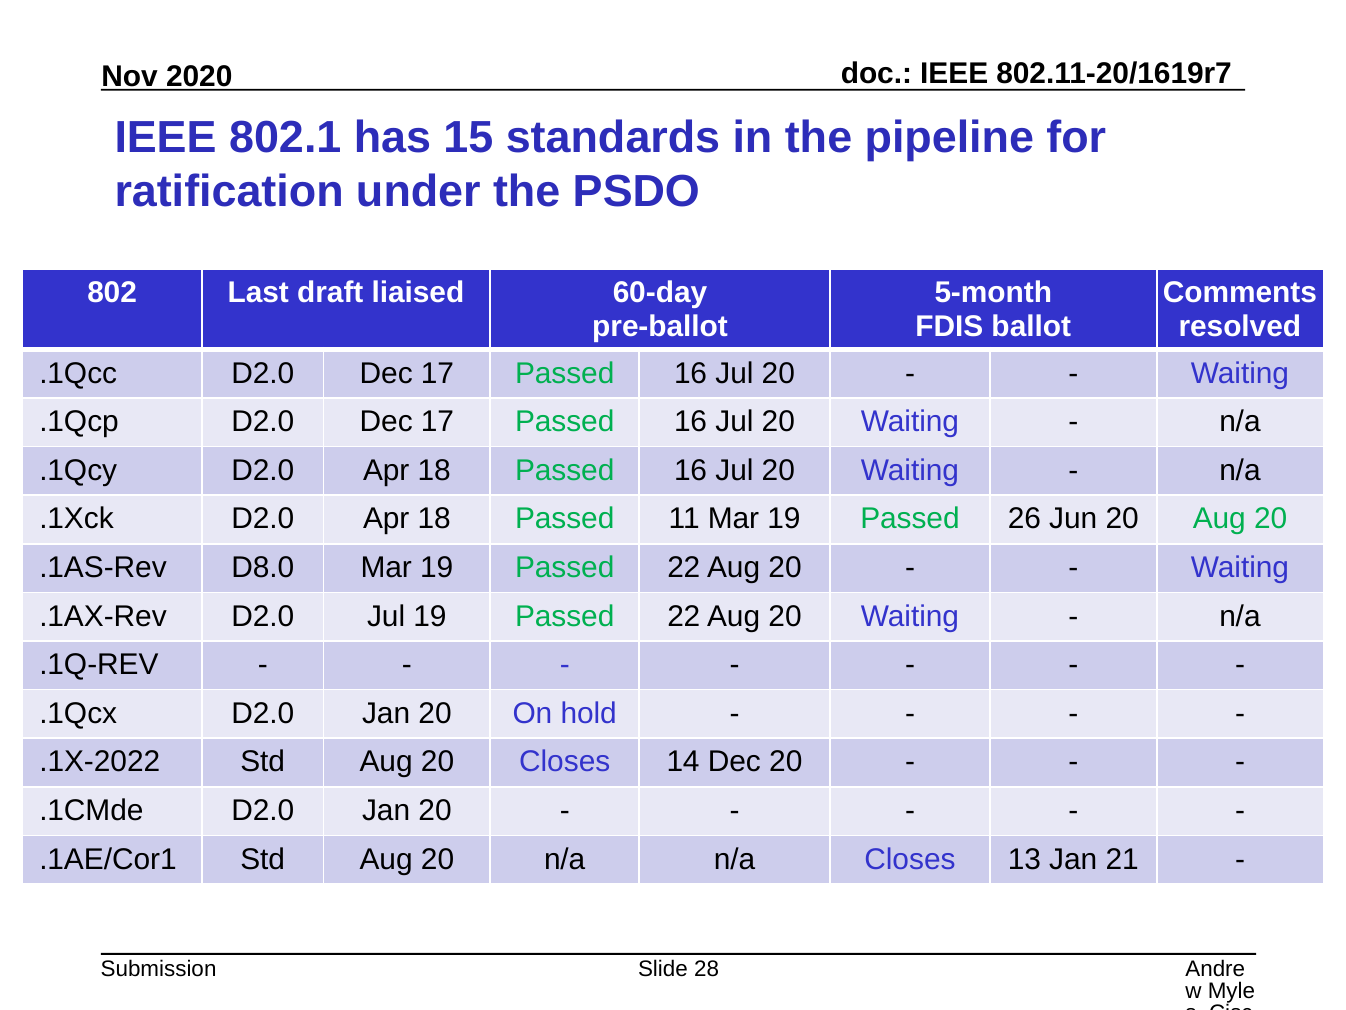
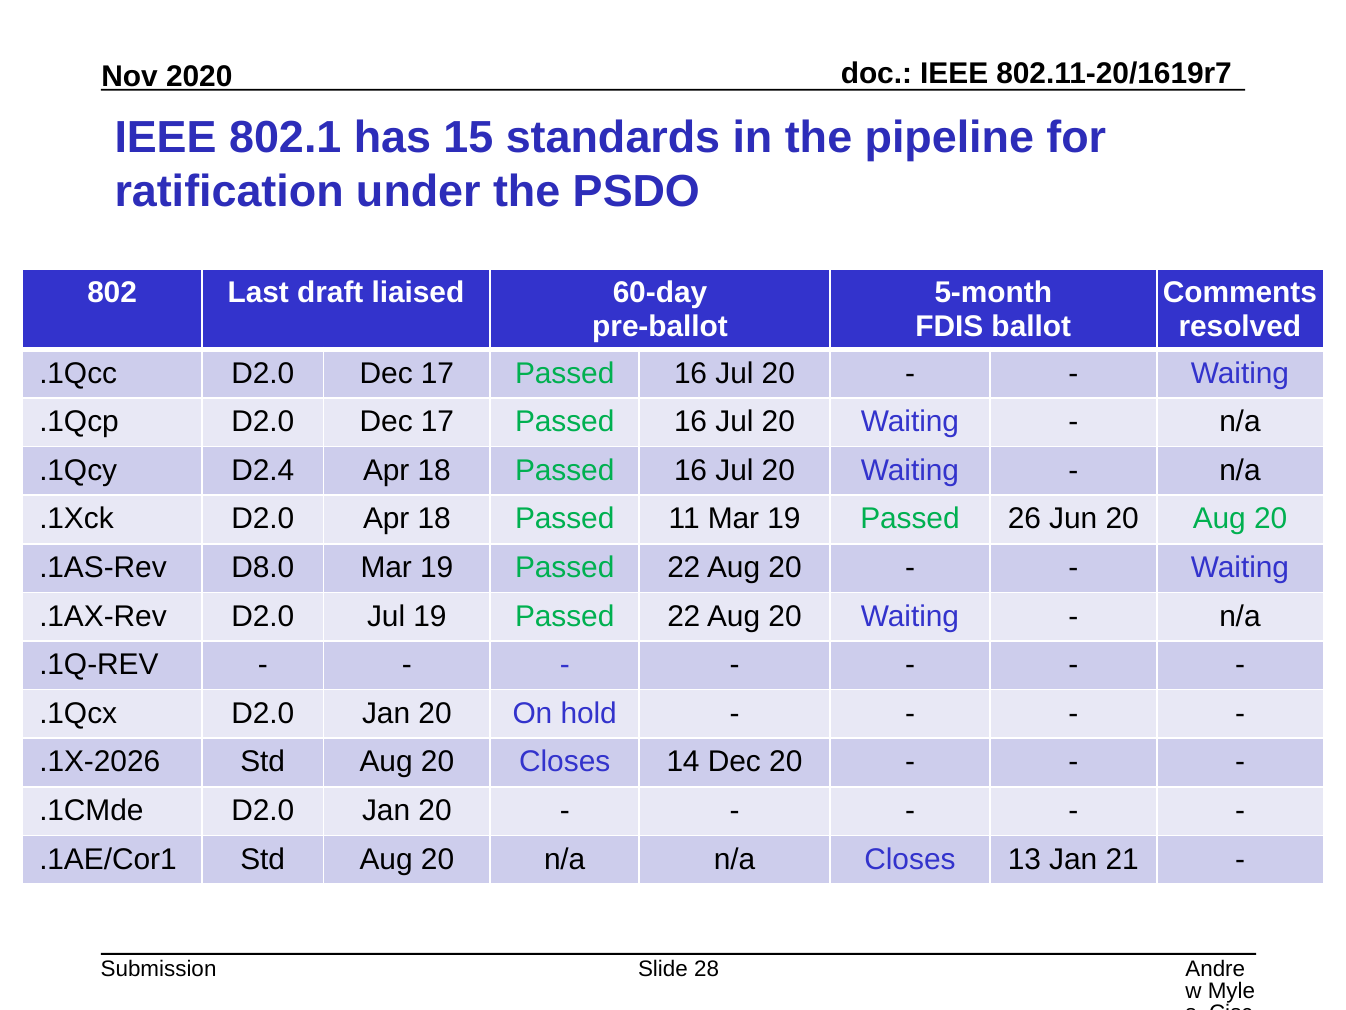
.1Qcy D2.0: D2.0 -> D2.4 (263, 470)
.1X-2022: .1X-2022 -> .1X-2026 (100, 762)
